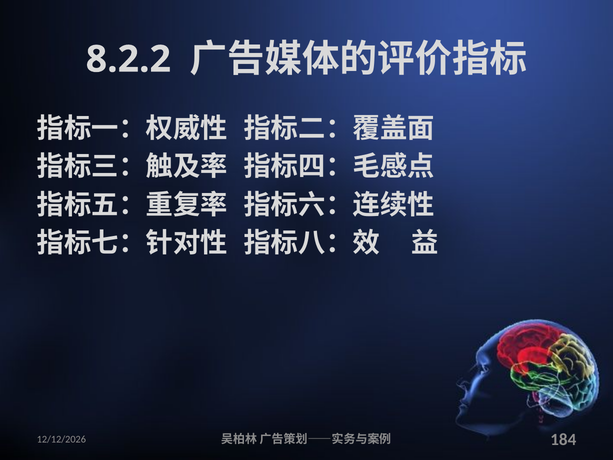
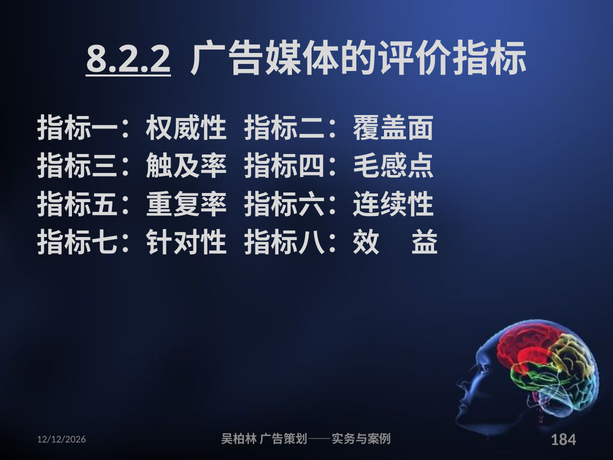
8.2.2 underline: none -> present (128, 59)
